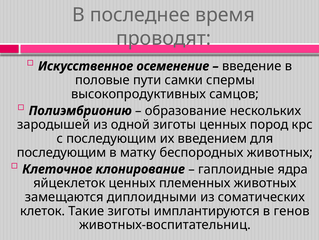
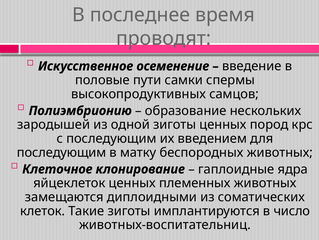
генов: генов -> число (292, 210)
